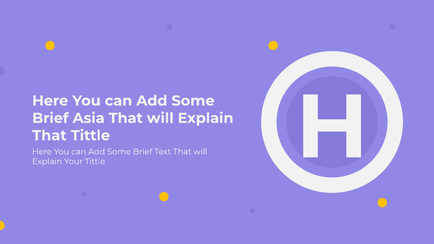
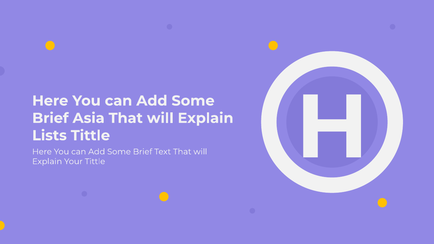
That: That -> Lists (49, 136)
